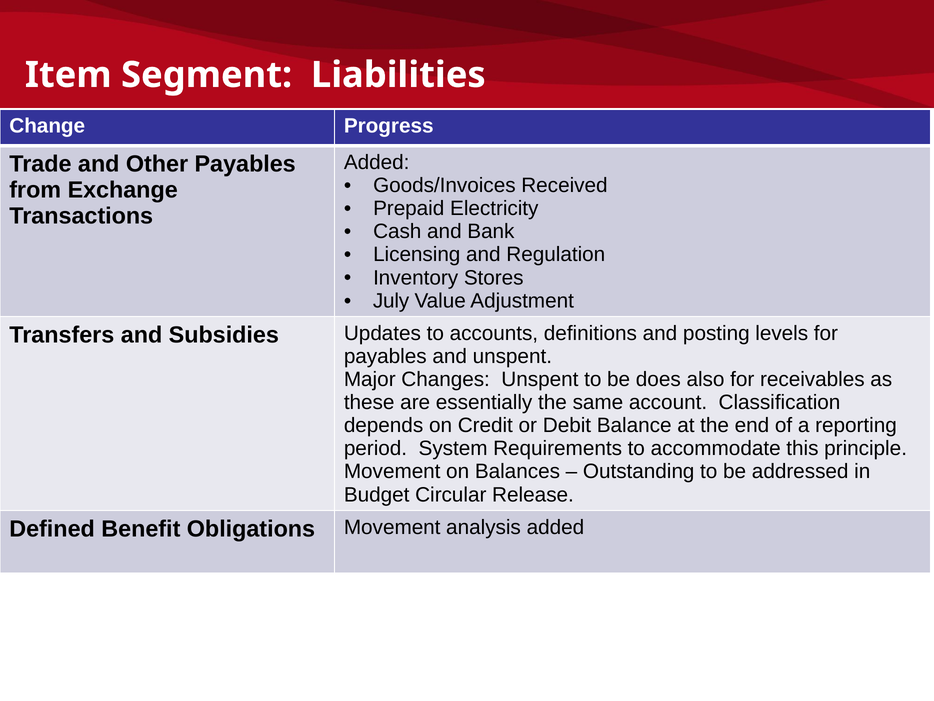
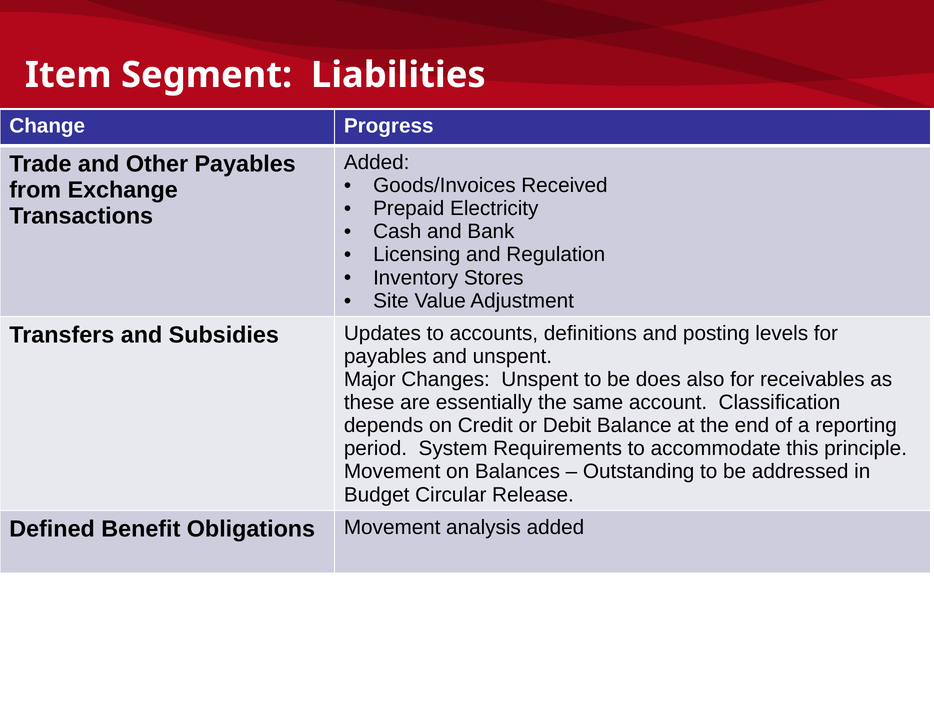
July: July -> Site (391, 301)
